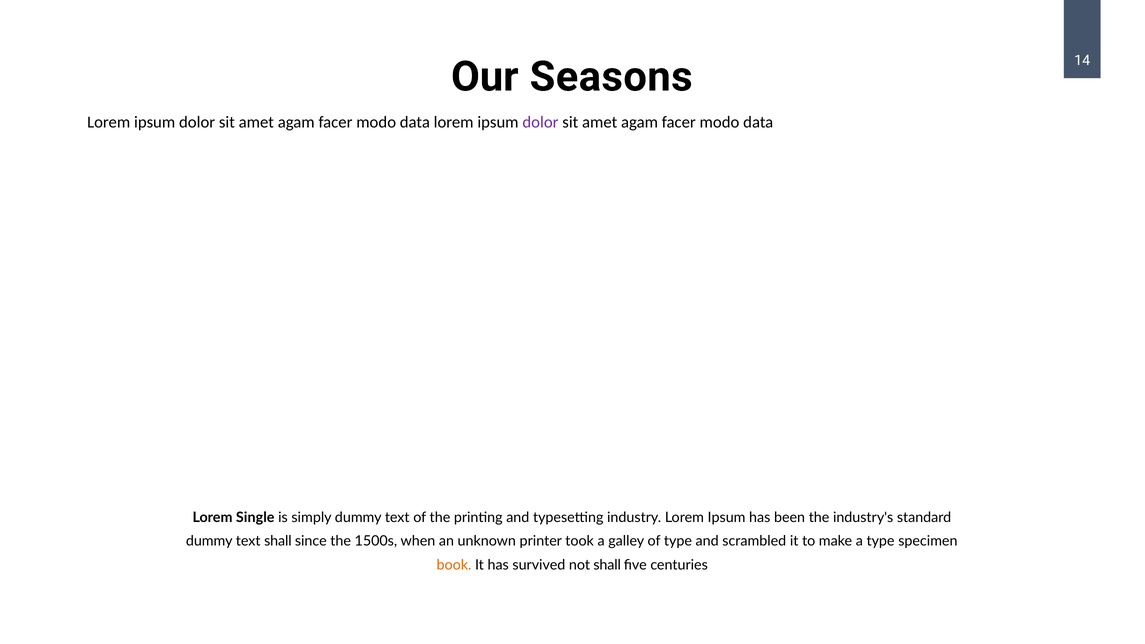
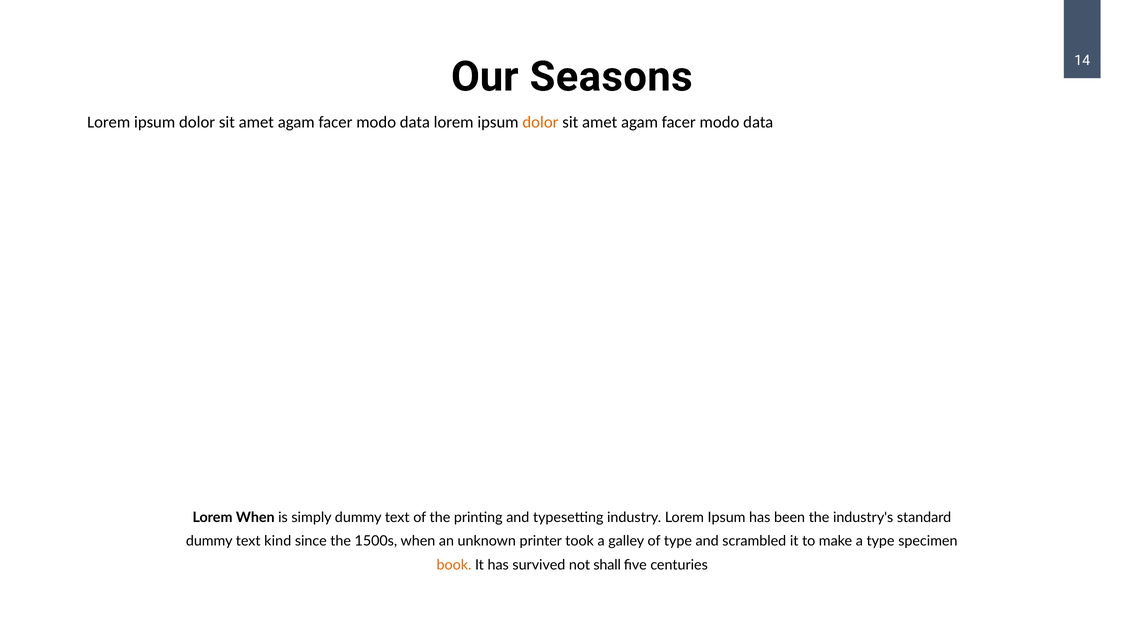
dolor colour: purple -> orange (540, 122)
Lorem Single: Single -> When (255, 517)
text shall: shall -> kind (278, 541)
